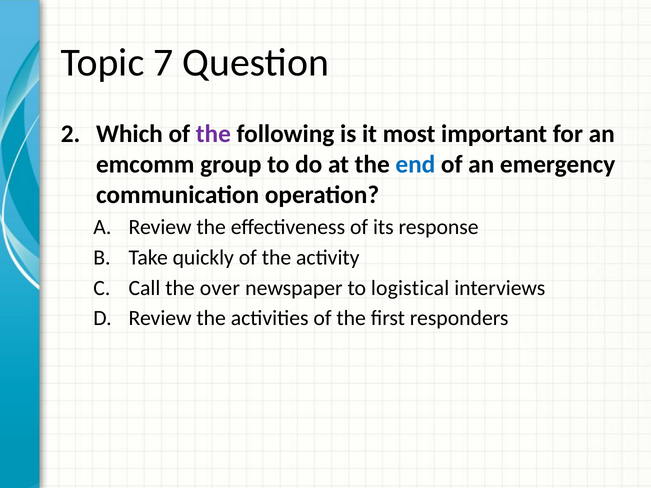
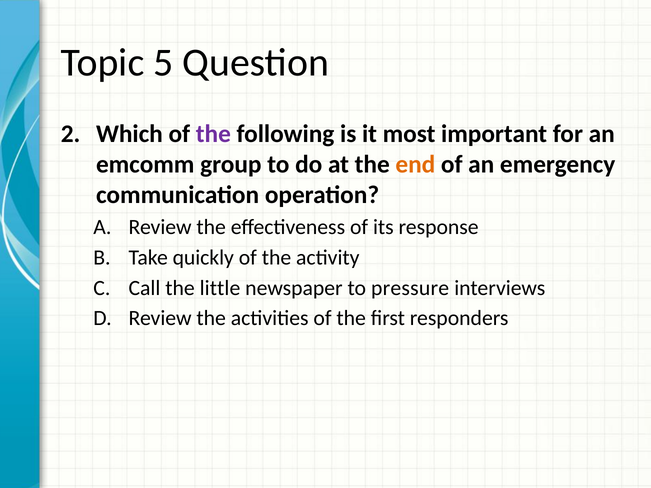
7: 7 -> 5 (163, 63)
end colour: blue -> orange (415, 165)
over: over -> little (220, 288)
logistical: logistical -> pressure (410, 288)
